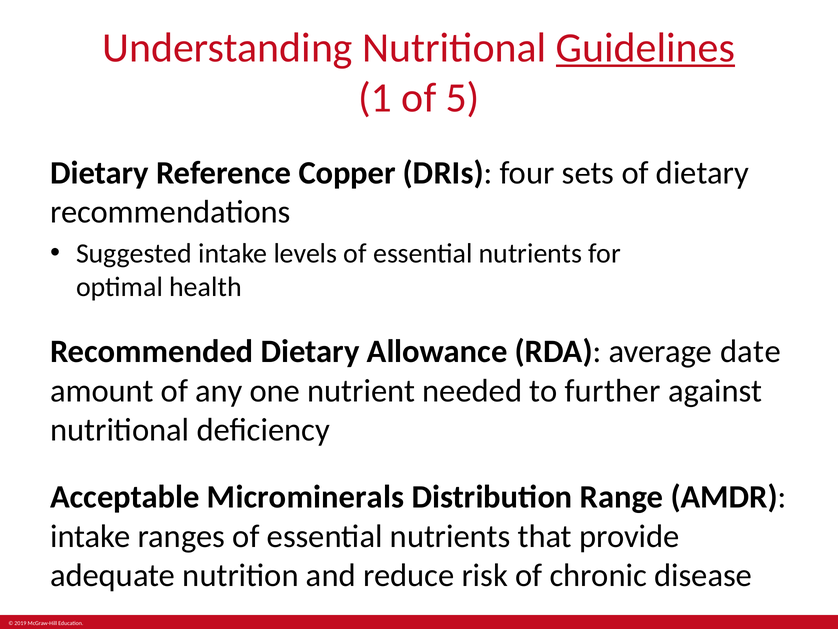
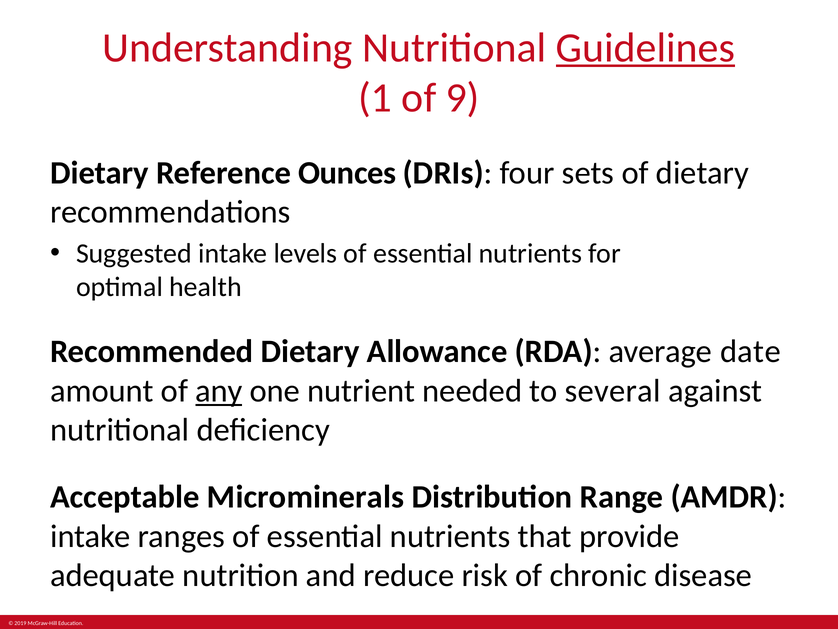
5: 5 -> 9 (463, 98)
Copper: Copper -> Ounces (347, 173)
any underline: none -> present (219, 391)
further: further -> several (613, 391)
